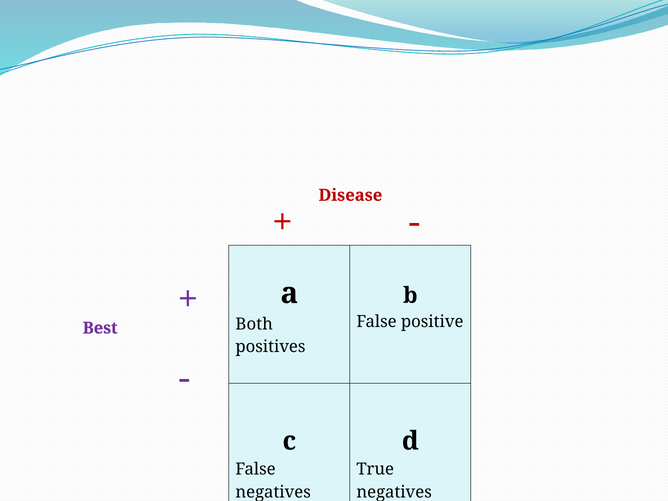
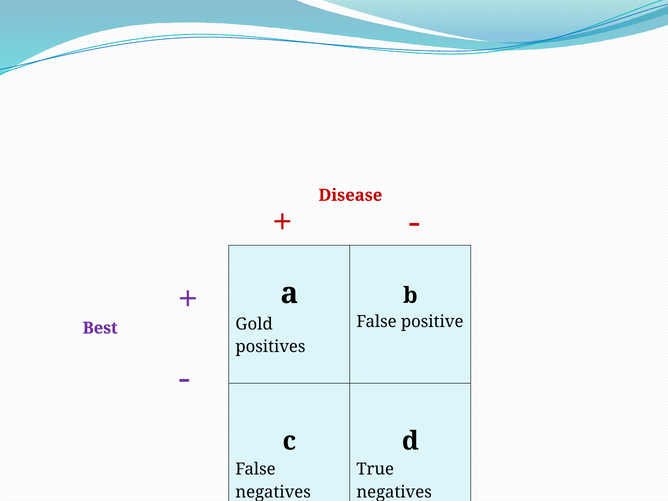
Both: Both -> Gold (254, 324)
